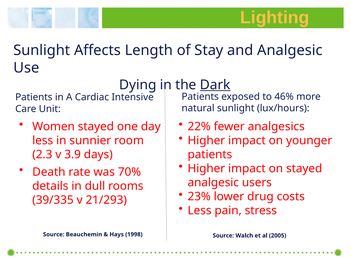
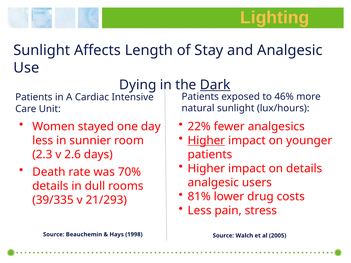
Higher underline: none -> present (206, 141)
3.9: 3.9 -> 2.6 (73, 155)
on stayed: stayed -> details (304, 169)
23%: 23% -> 81% (199, 197)
